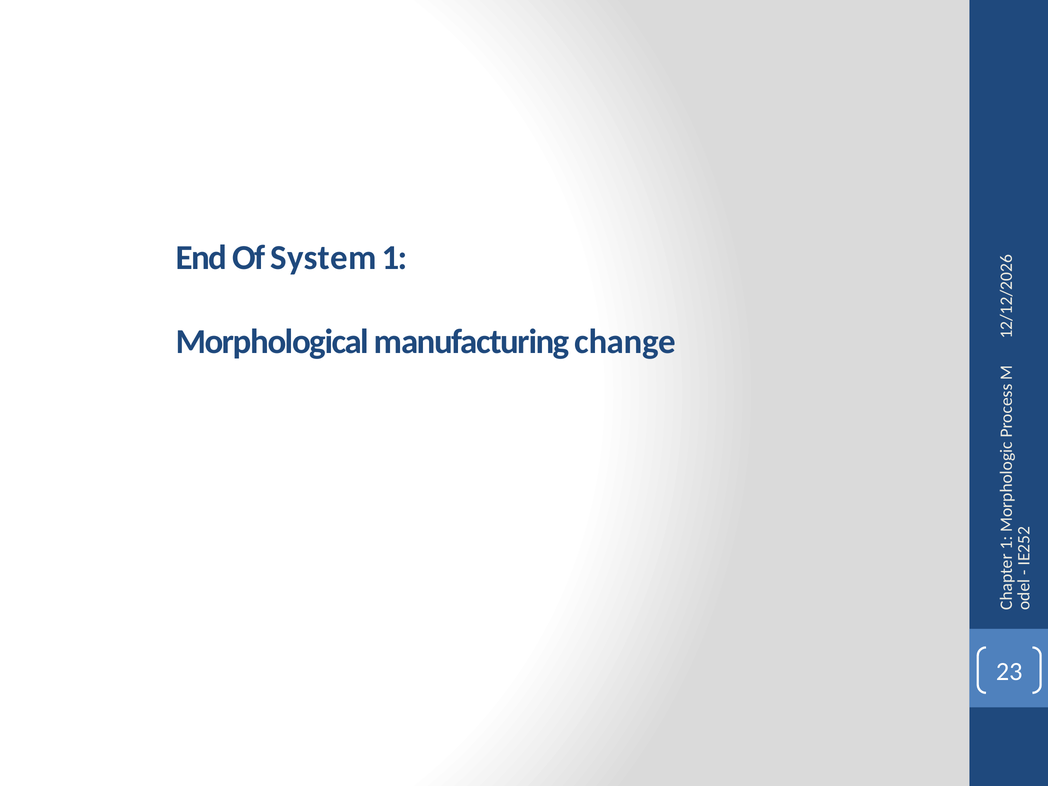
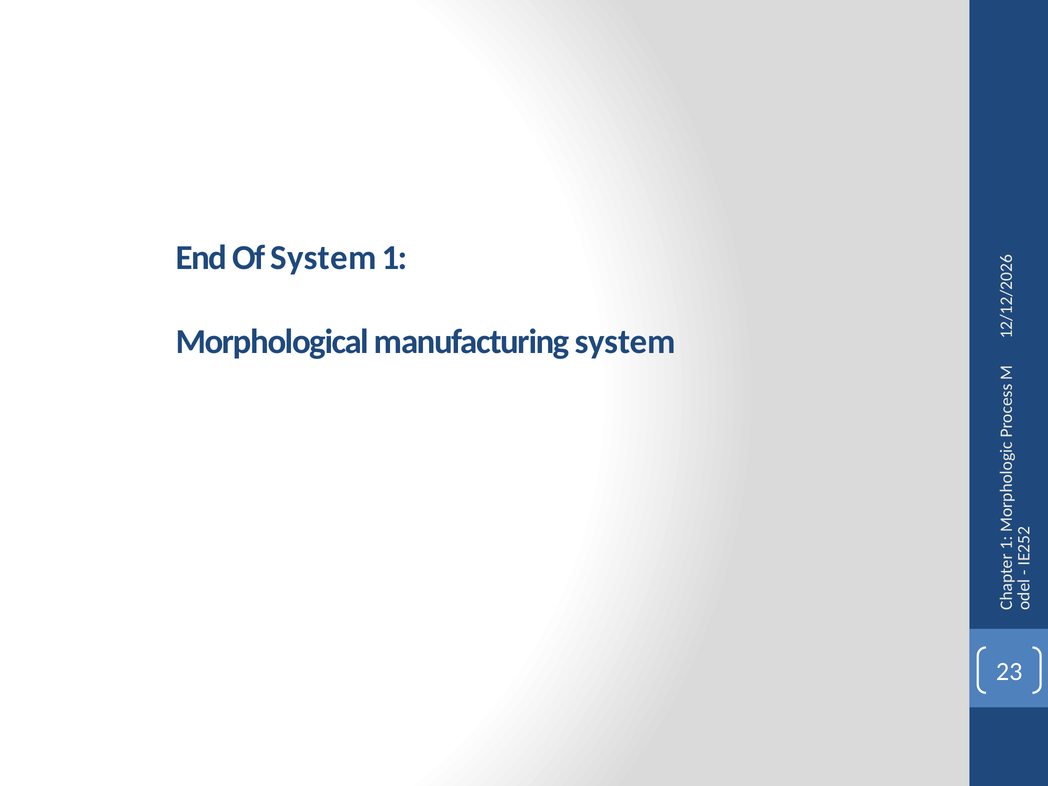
manufacturing change: change -> system (625, 342)
